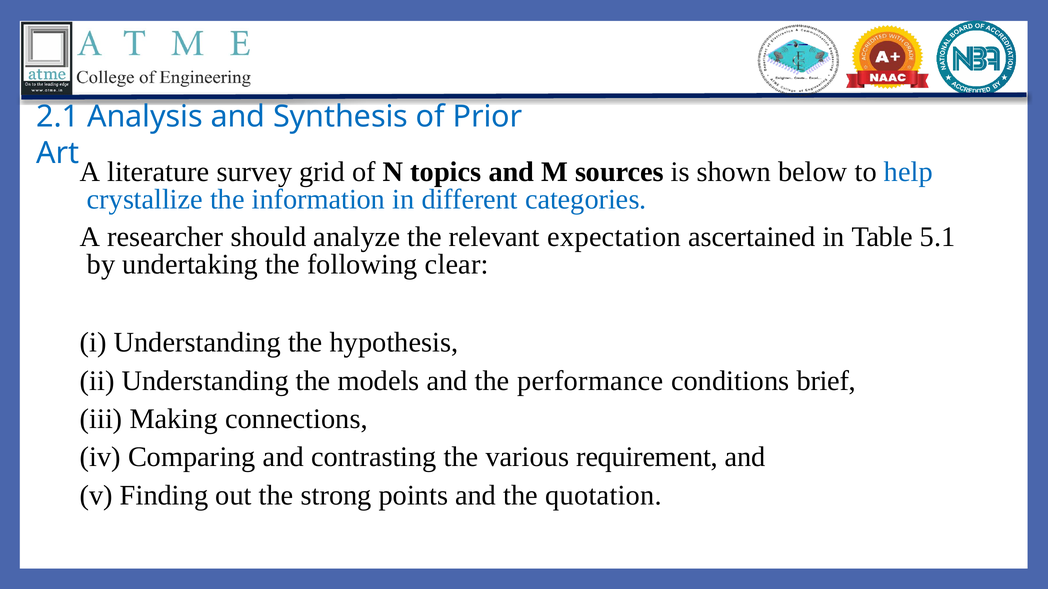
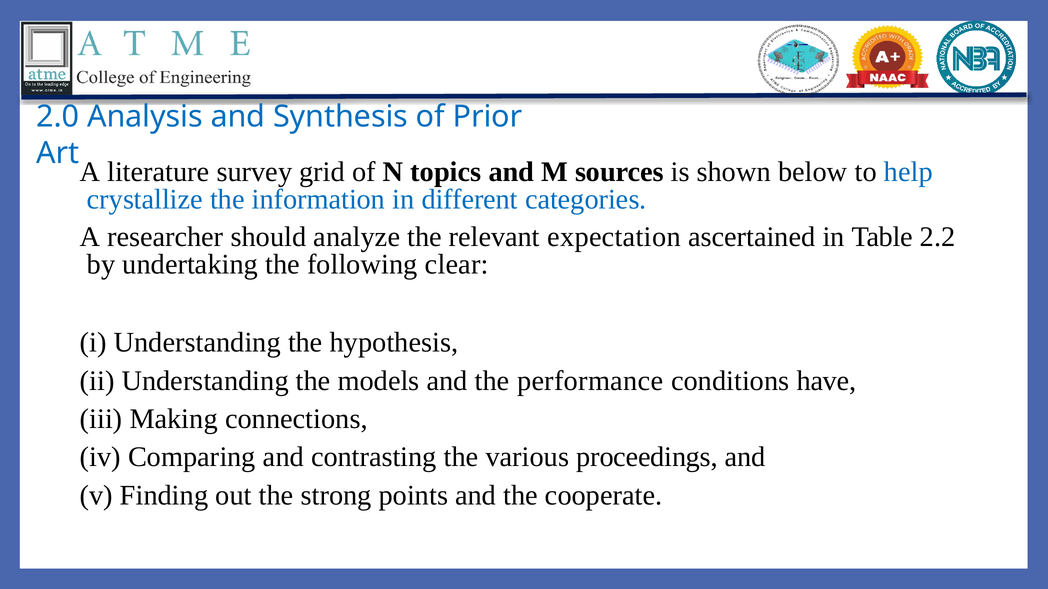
2.1: 2.1 -> 2.0 (58, 117)
5.1: 5.1 -> 2.2 (938, 237)
brief: brief -> have (826, 381)
requirement: requirement -> proceedings (647, 457)
quotation: quotation -> cooperate (604, 496)
